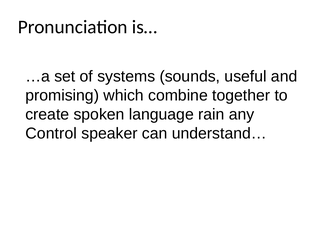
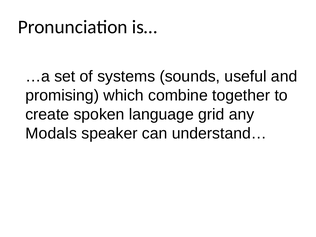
rain: rain -> grid (211, 114)
Control: Control -> Modals (51, 133)
